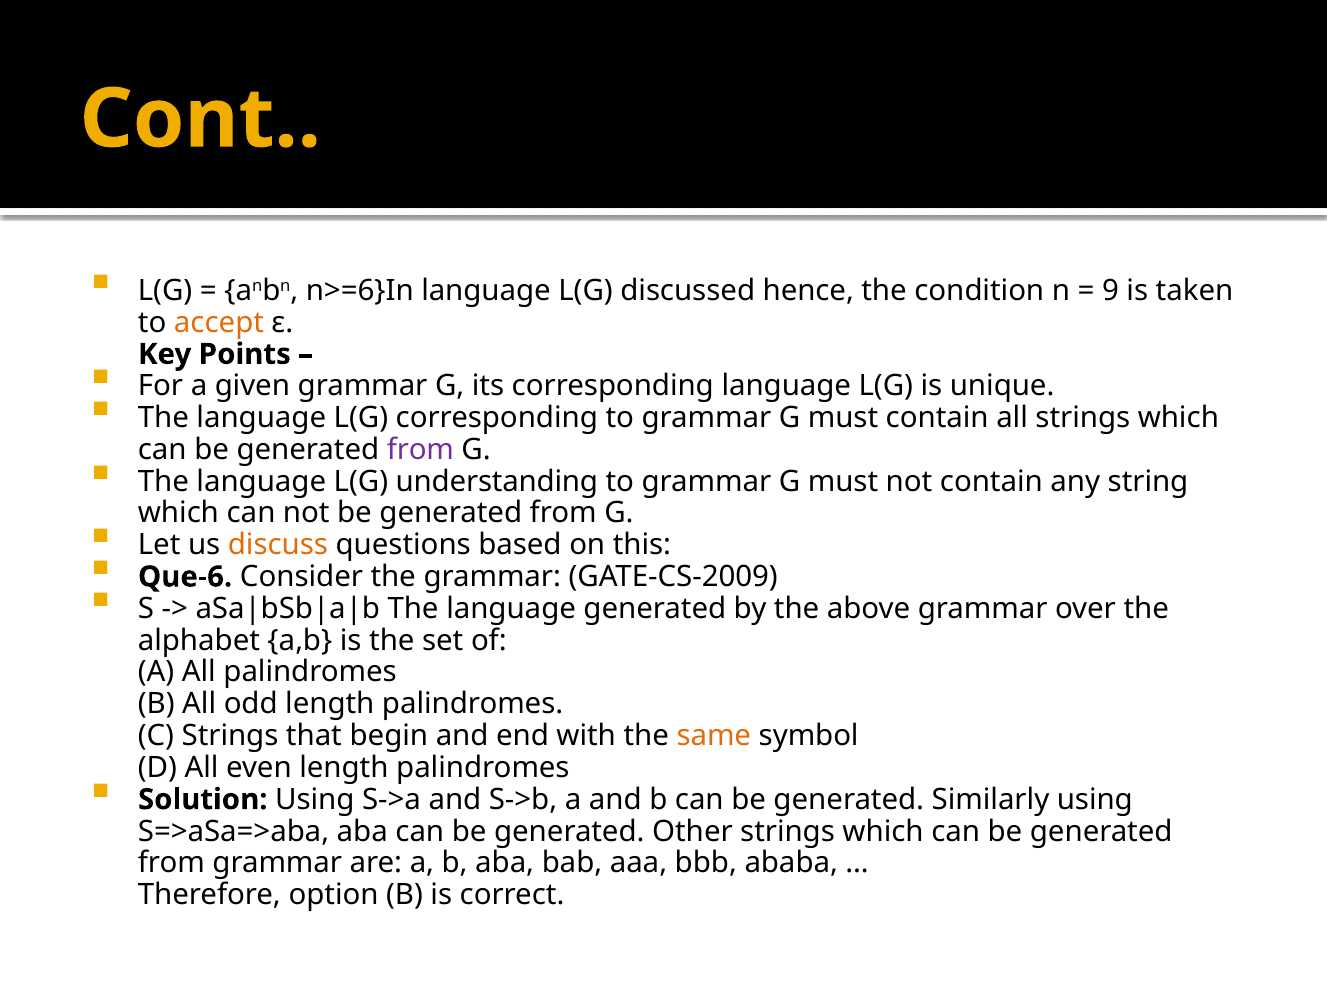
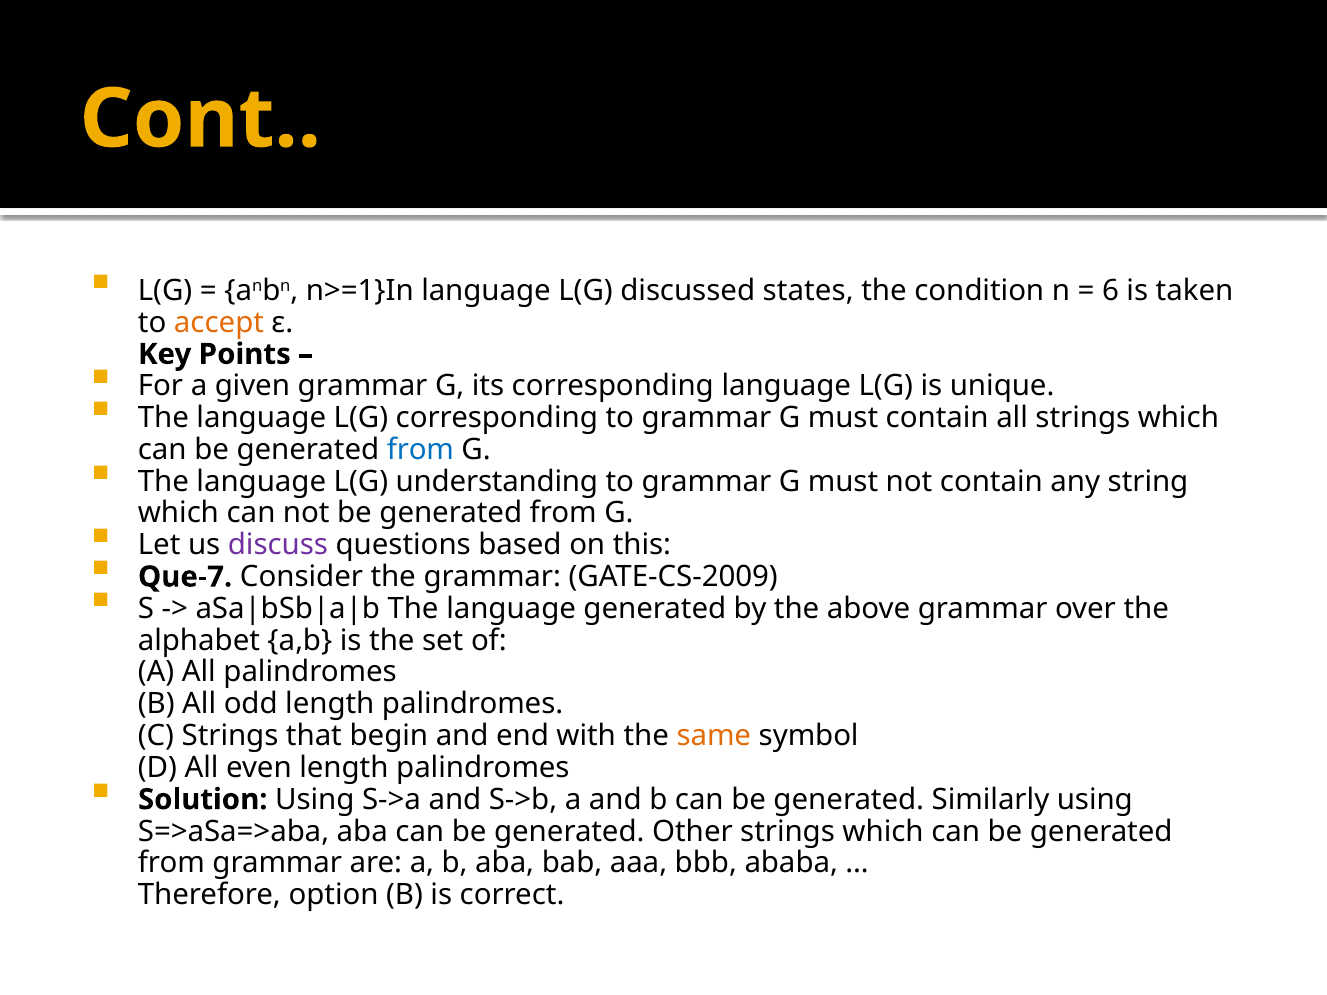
n>=6}In: n>=6}In -> n>=1}In (360, 291)
hence: hence -> states (808, 291)
9: 9 -> 6 (1111, 291)
from colour: purple -> blue (420, 450)
discuss colour: orange -> purple (278, 545)
Que-6: Que-6 -> Que-7 (185, 577)
